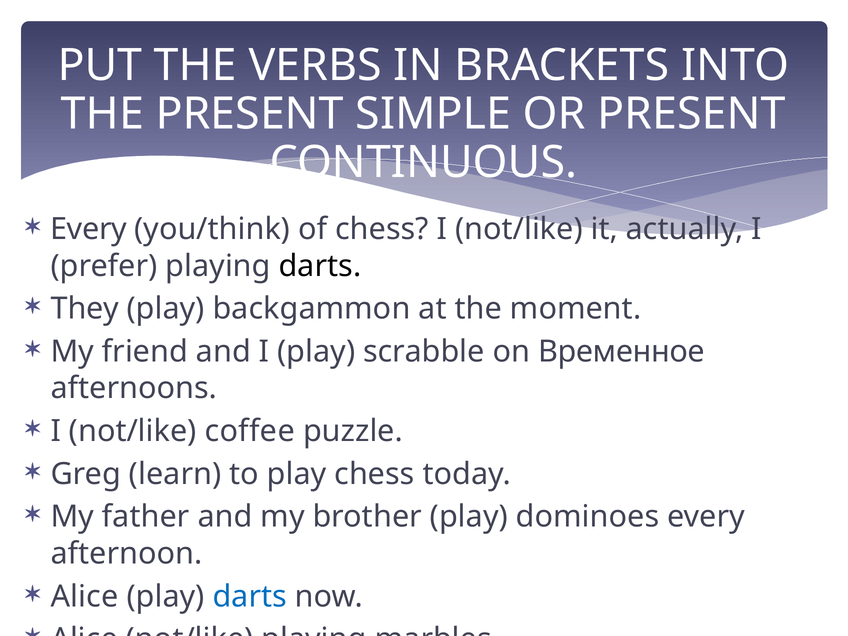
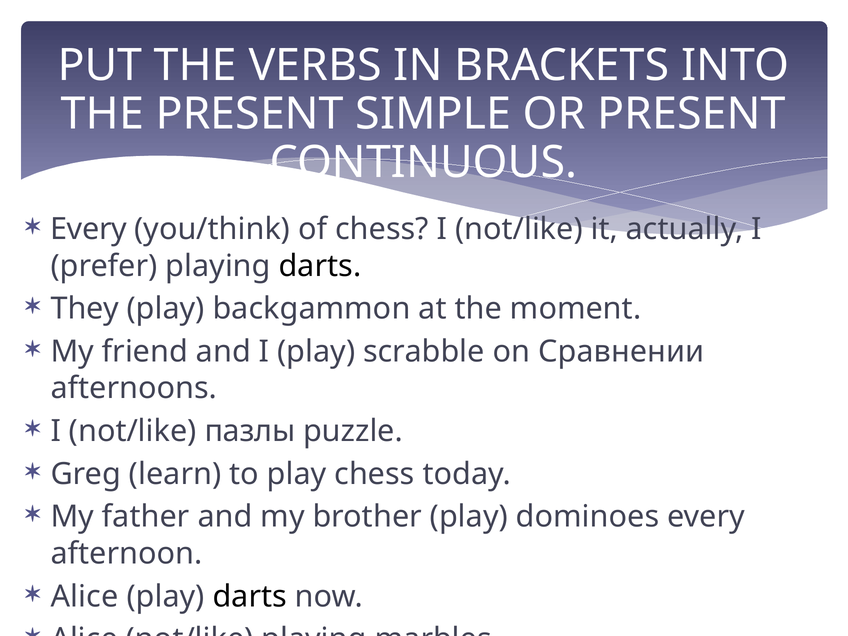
Временное: Временное -> Сравнении (621, 352)
coffee: coffee -> пазлы (250, 431)
darts colour: blue -> black (250, 596)
